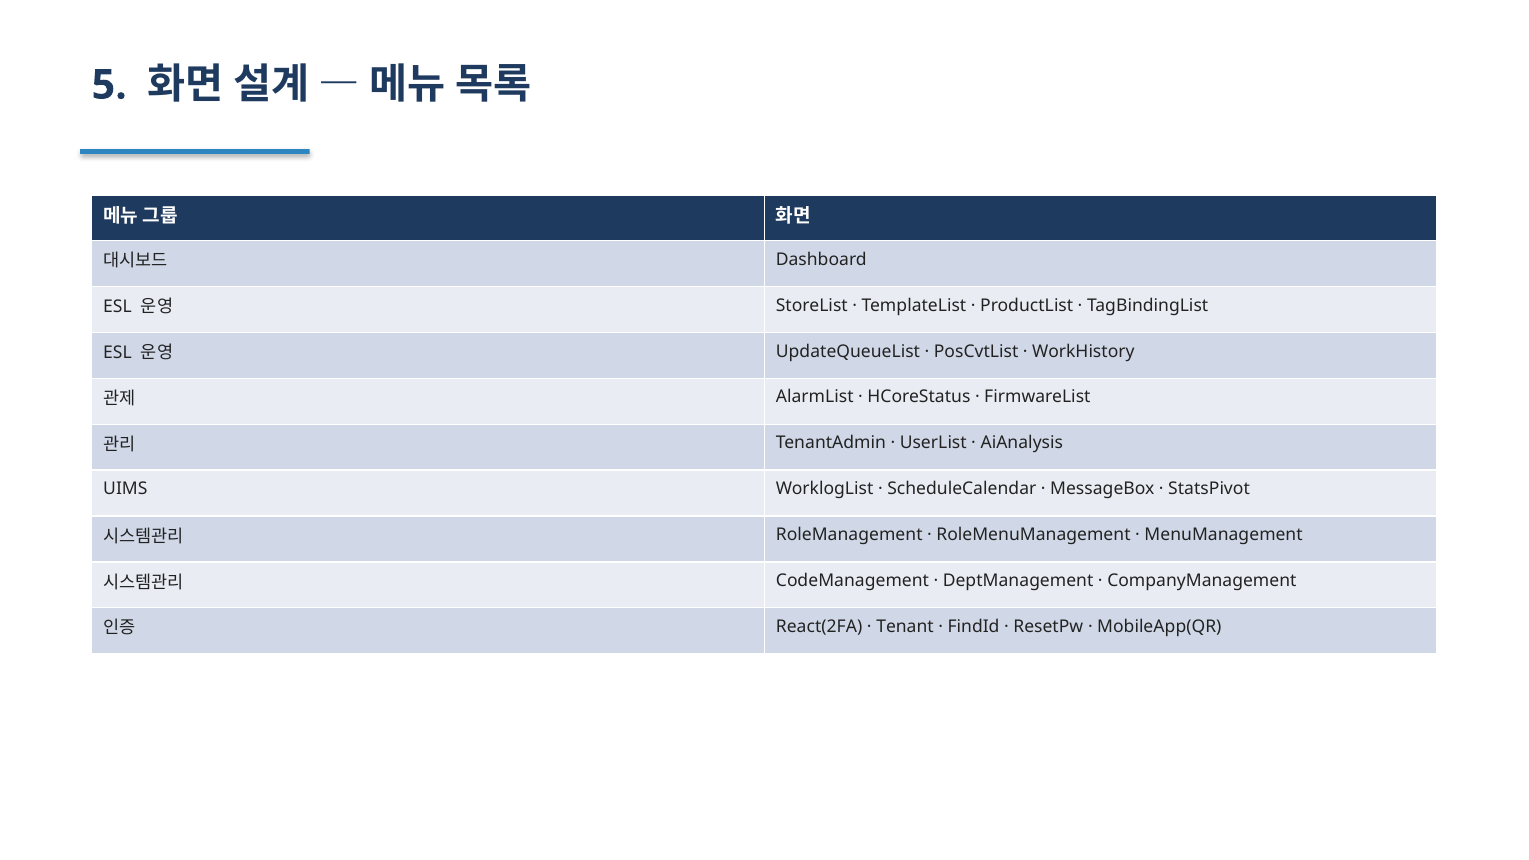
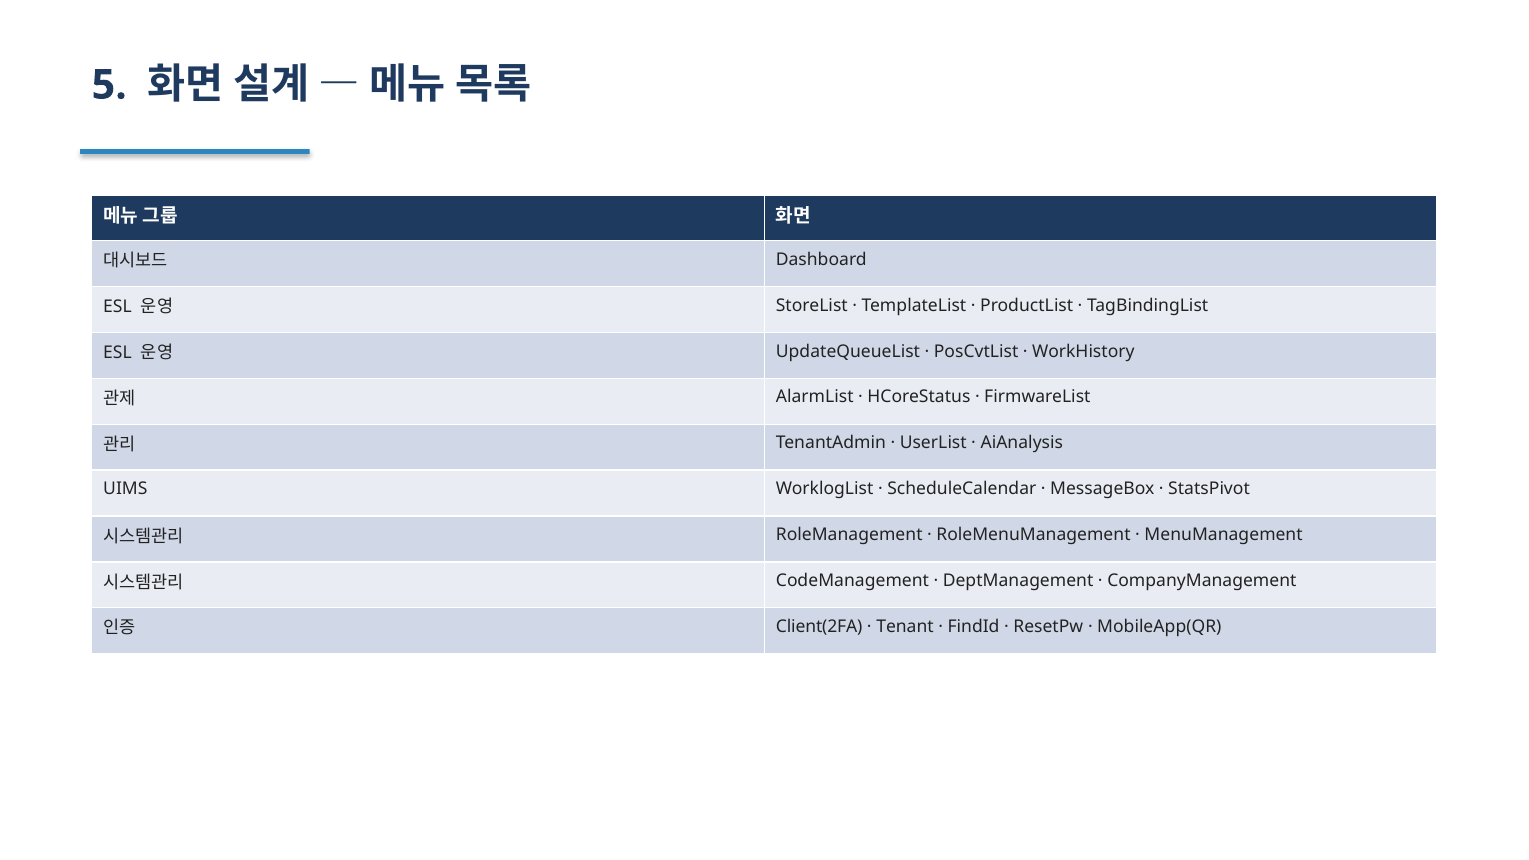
React(2FA: React(2FA -> Client(2FA (819, 626)
